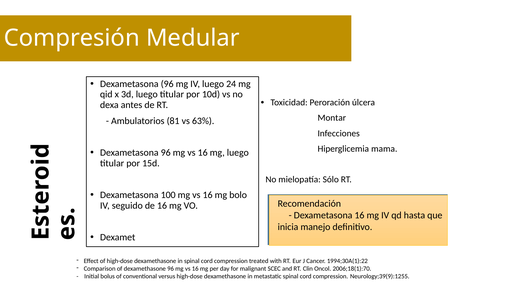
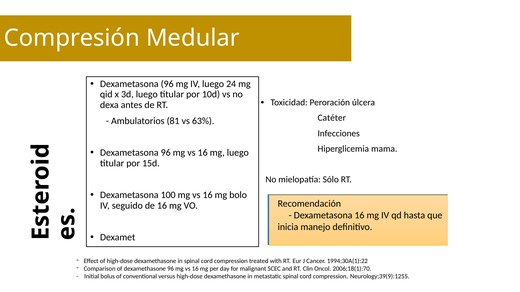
Montar: Montar -> Catéter (332, 118)
